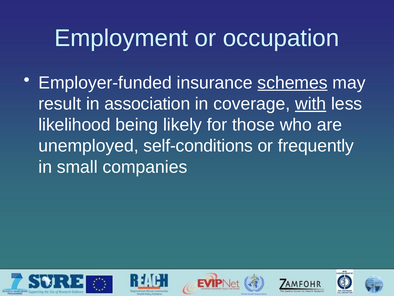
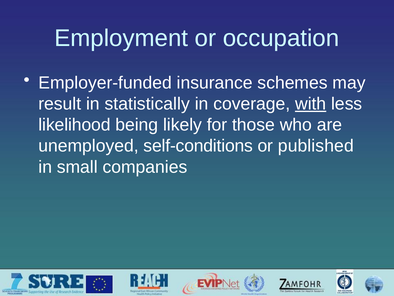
schemes underline: present -> none (293, 83)
association: association -> statistically (147, 104)
frequently: frequently -> published (316, 146)
